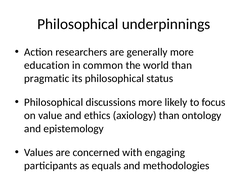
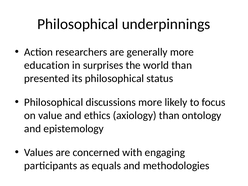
common: common -> surprises (103, 65)
pragmatic: pragmatic -> presented (47, 79)
